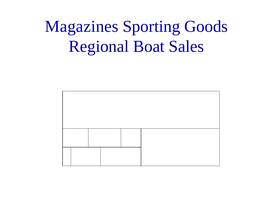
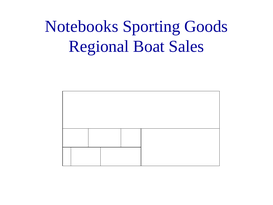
Magazines: Magazines -> Notebooks (82, 26)
